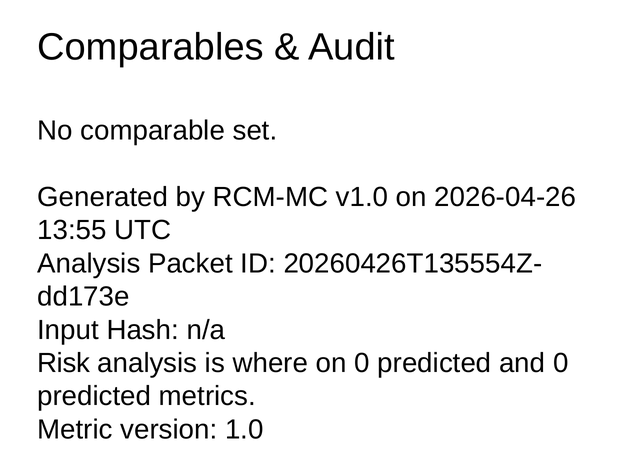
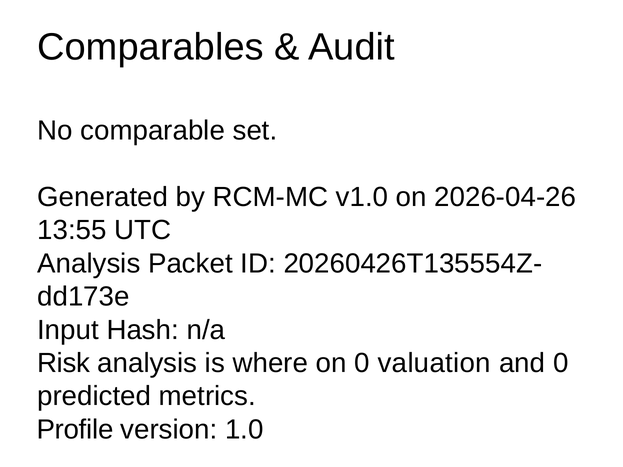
on 0 predicted: predicted -> valuation (434, 363)
Metric: Metric -> Profile (75, 430)
